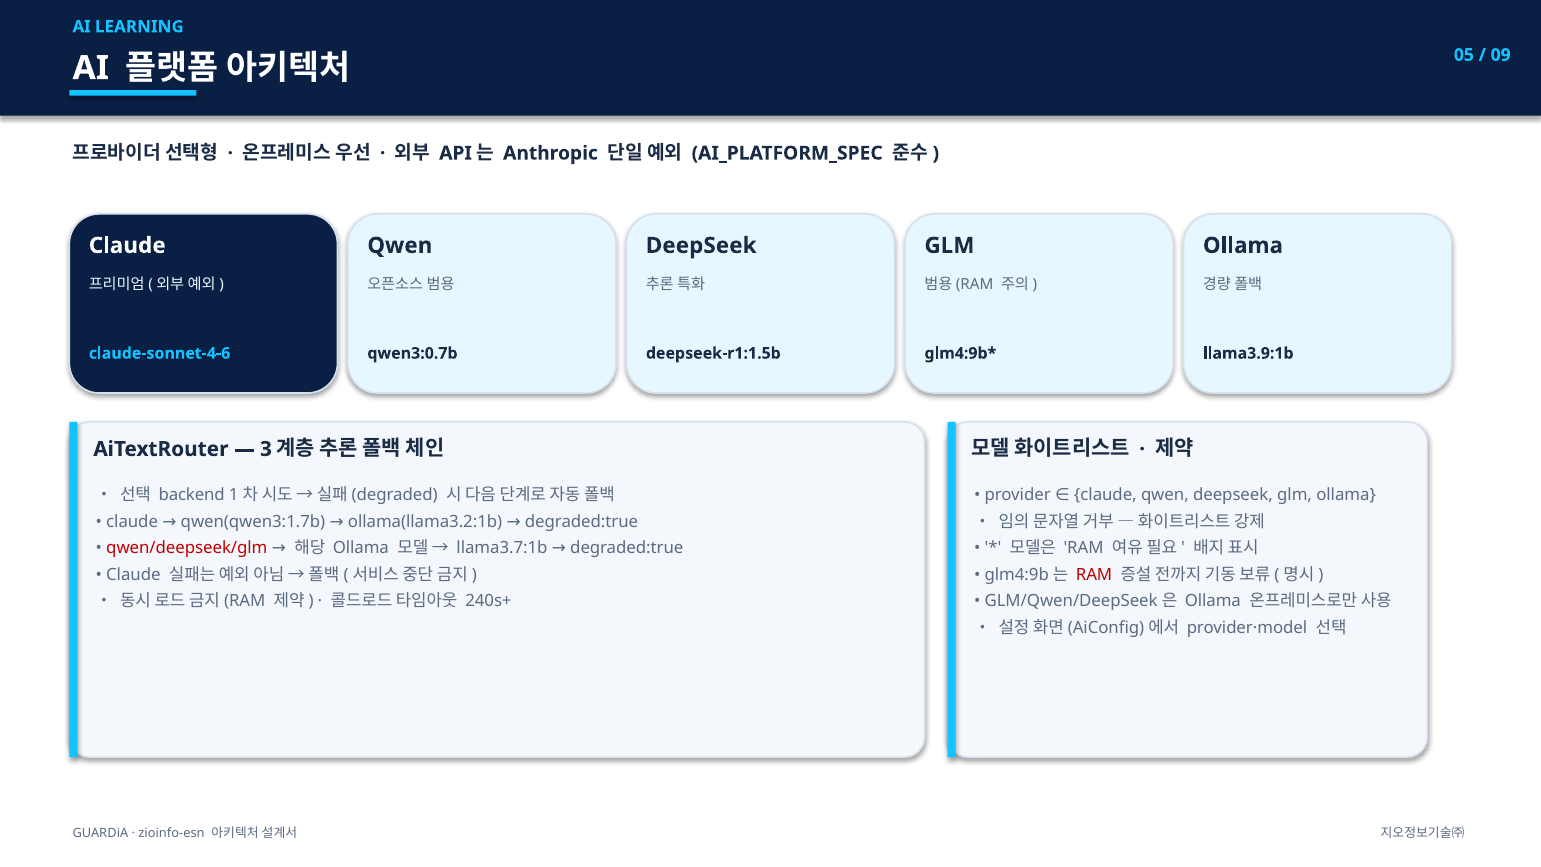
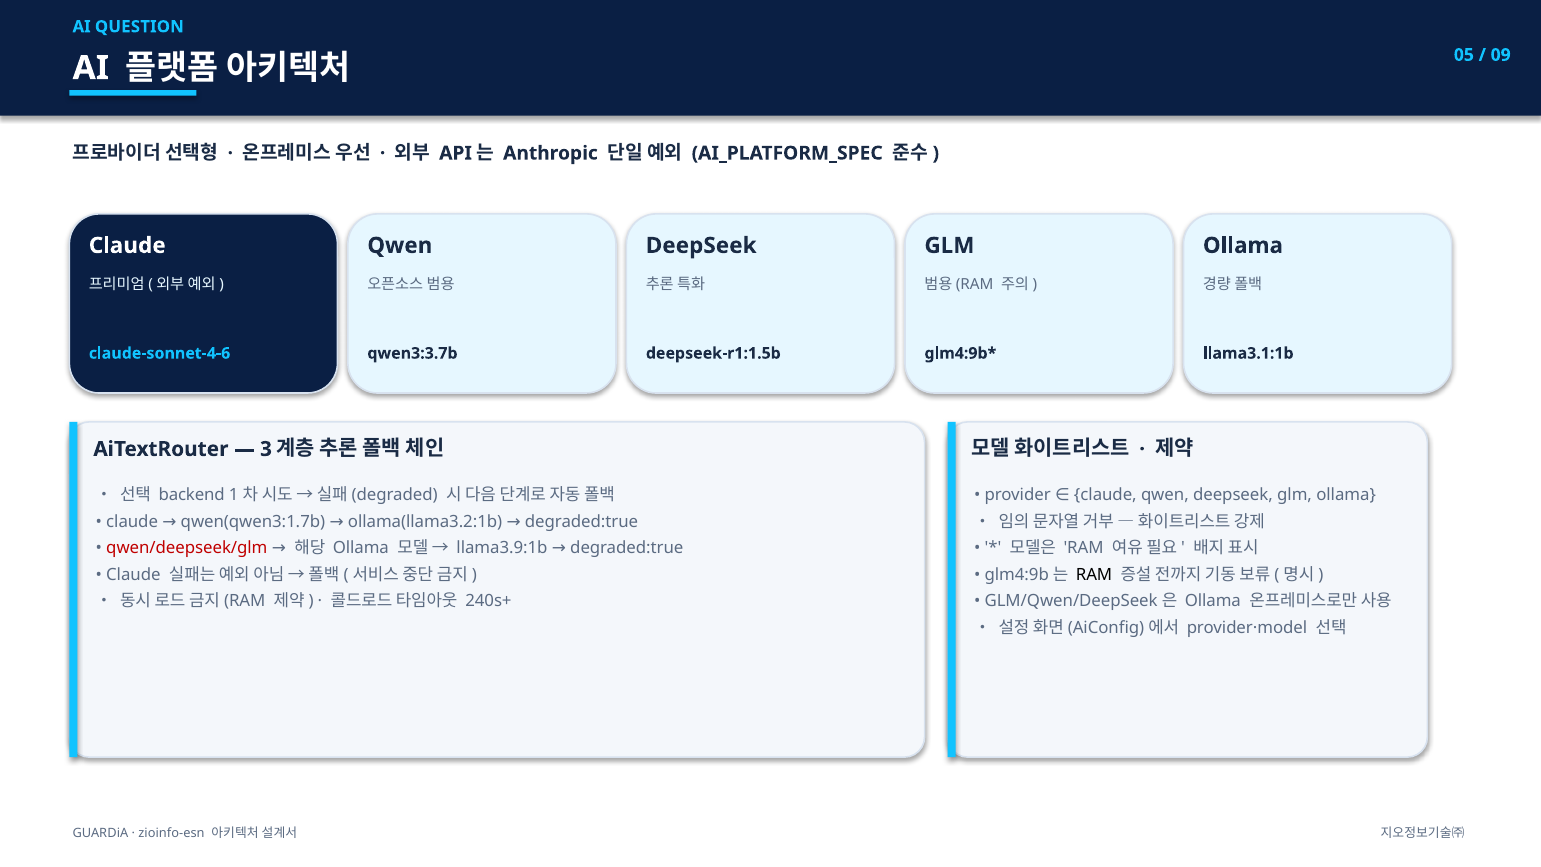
LEARNING: LEARNING -> QUESTION (139, 27)
qwen3:0.7b: qwen3:0.7b -> qwen3:3.7b (412, 353)
llama3.9:1b: llama3.9:1b -> llama3.1:1b (1248, 353)
llama3.7:1b: llama3.7:1b -> llama3.9:1b (502, 548)
RAM colour: red -> black (1094, 575)
